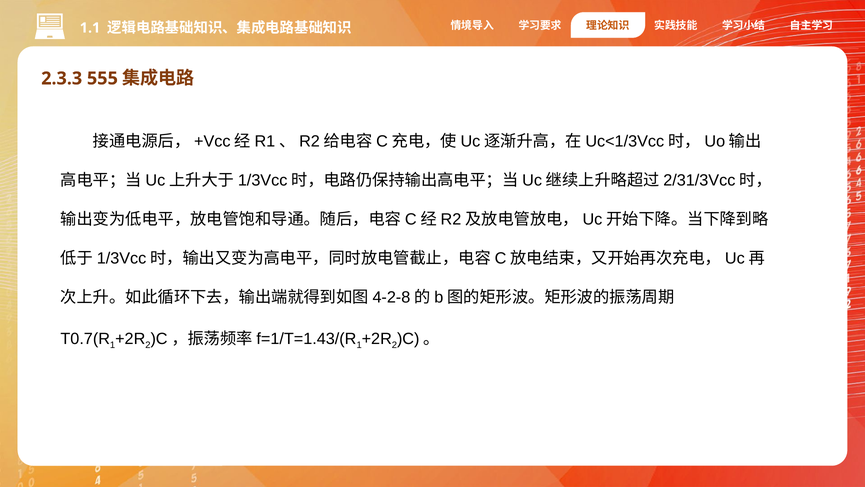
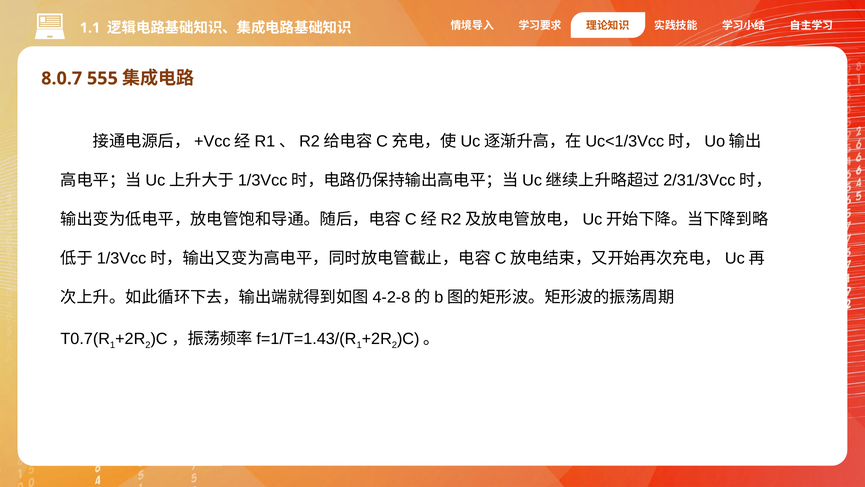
2.3.3: 2.3.3 -> 8.0.7 (62, 78)
